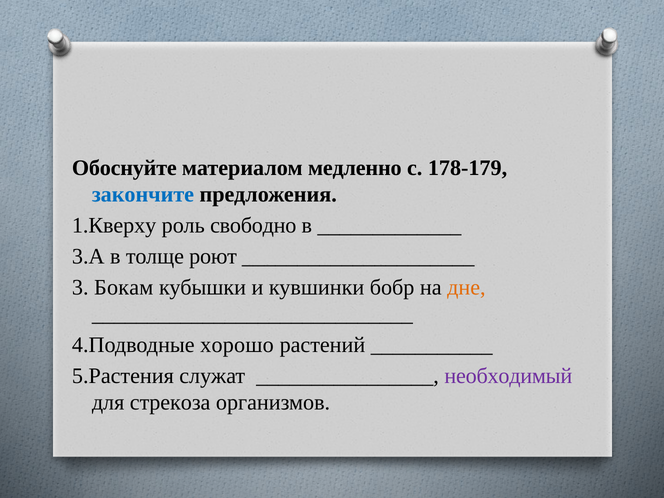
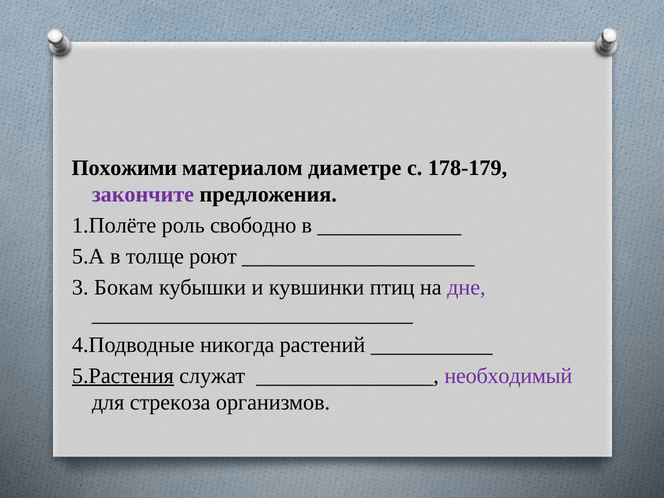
Обоснуйте: Обоснуйте -> Похожими (124, 168)
медленно: медленно -> диаметре (355, 168)
закончите colour: blue -> purple (143, 194)
1.Кверху: 1.Кверху -> 1.Полёте (114, 225)
3.А: 3.А -> 5.А (88, 256)
бобр: бобр -> птиц (392, 287)
дне colour: orange -> purple (466, 287)
хорошо: хорошо -> никогда (237, 345)
5.Растения underline: none -> present (123, 376)
